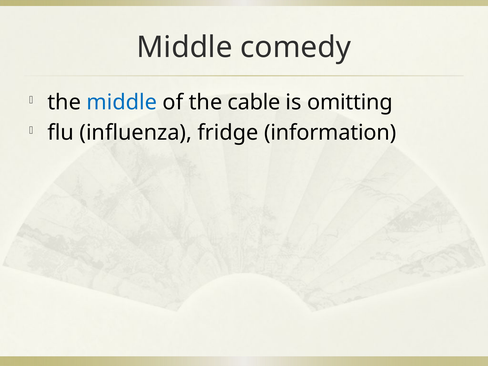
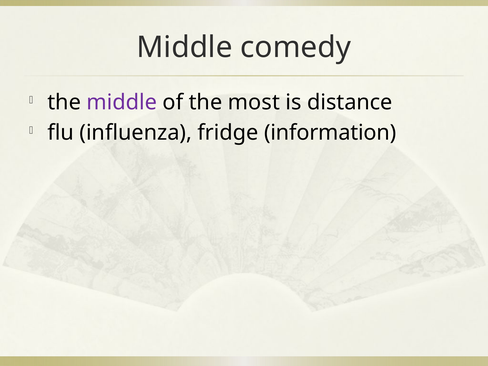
middle colour: blue -> purple (122, 102)
cable: cable -> most (254, 102)
omitting: omitting -> distance (350, 102)
